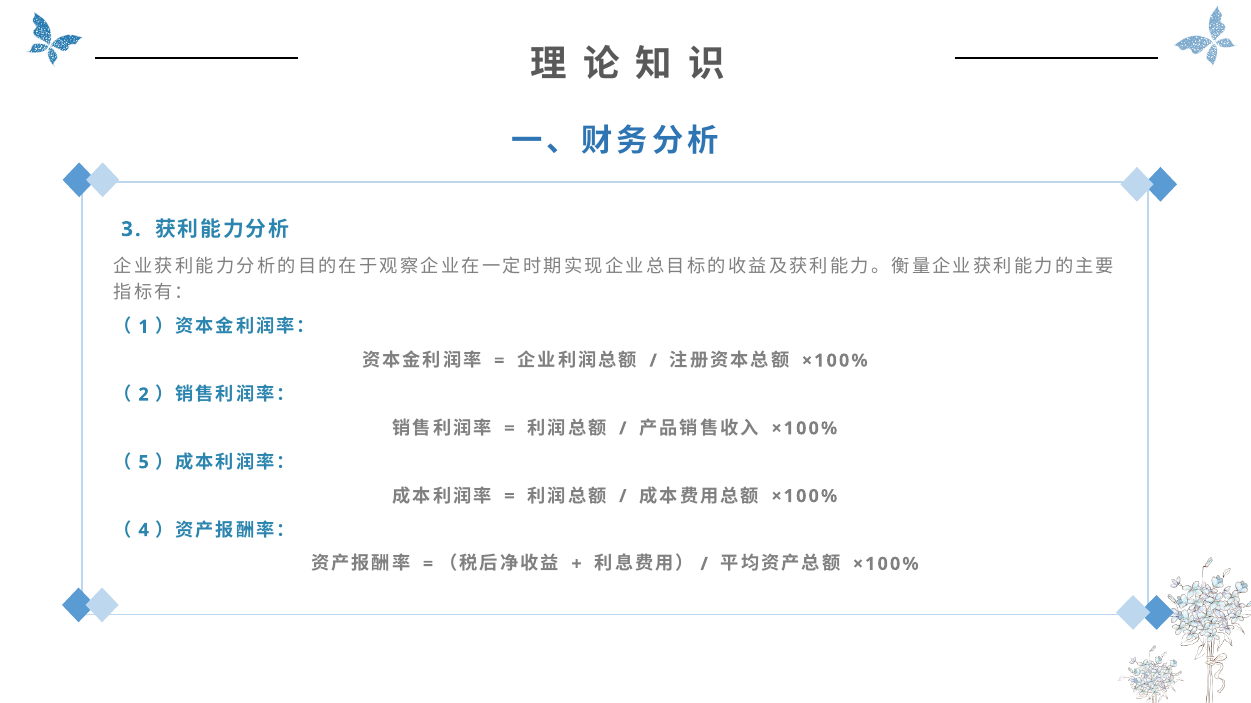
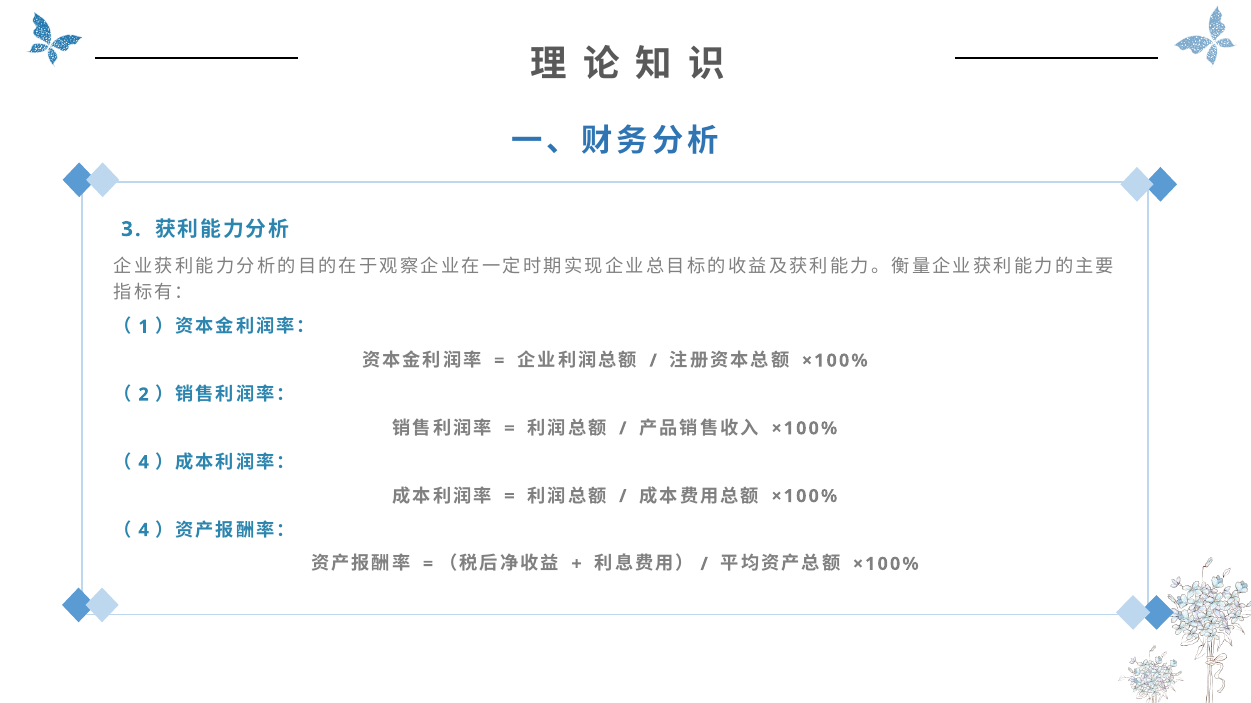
5: 5 -> 4 (144, 463)
